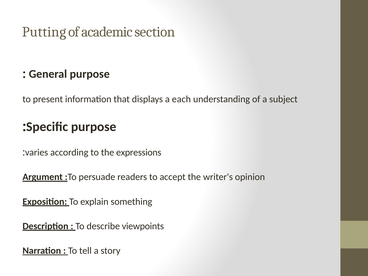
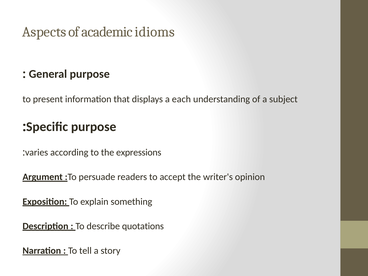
Putting: Putting -> Aspects (44, 32)
section: section -> idioms (155, 32)
viewpoints: viewpoints -> quotations (143, 226)
